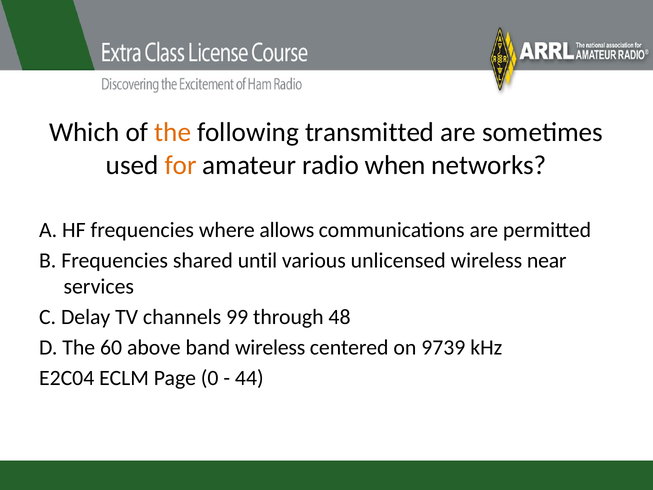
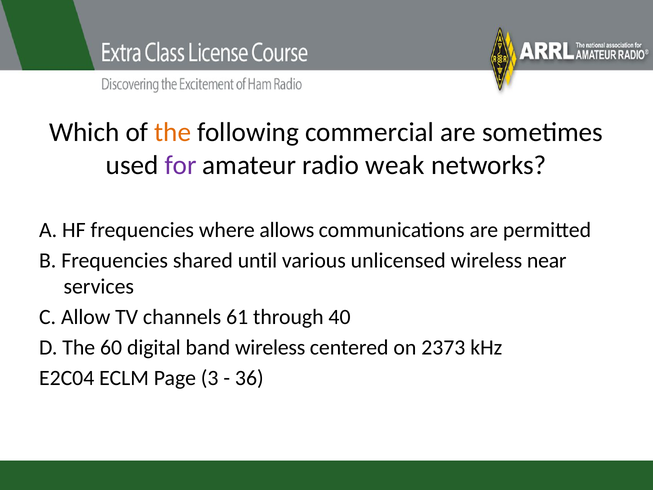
transmitted: transmitted -> commercial (370, 132)
for colour: orange -> purple (181, 165)
when: when -> weak (395, 165)
Delay: Delay -> Allow (86, 317)
99: 99 -> 61 (237, 317)
48: 48 -> 40 (340, 317)
above: above -> digital (154, 348)
9739: 9739 -> 2373 (443, 348)
0: 0 -> 3 (210, 378)
44: 44 -> 36 (249, 378)
